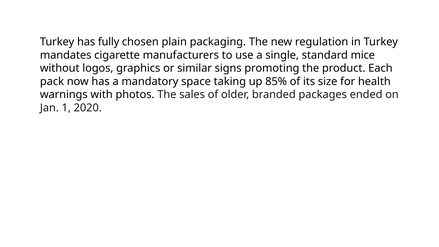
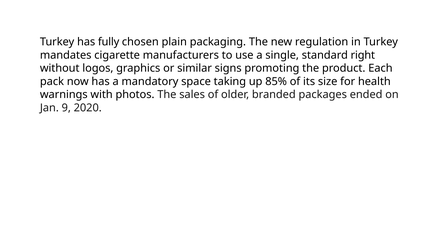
mice: mice -> right (363, 55)
1: 1 -> 9 (66, 108)
